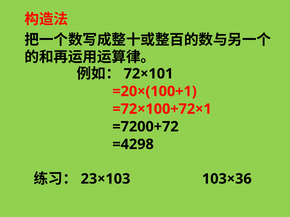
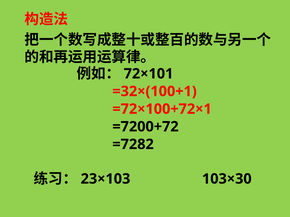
=20×(100+1: =20×(100+1 -> =32×(100+1 (155, 92)
=4298: =4298 -> =7282 (133, 145)
103×36: 103×36 -> 103×30 (227, 179)
